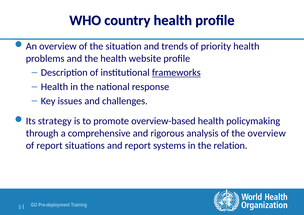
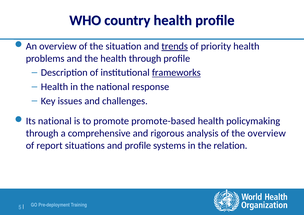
trends underline: none -> present (175, 46)
health website: website -> through (145, 58)
Its strategy: strategy -> national (55, 121)
overview-based: overview-based -> promote-based (163, 121)
and report: report -> profile (138, 145)
